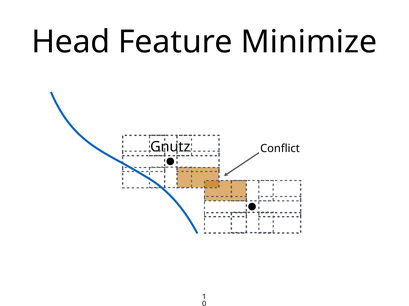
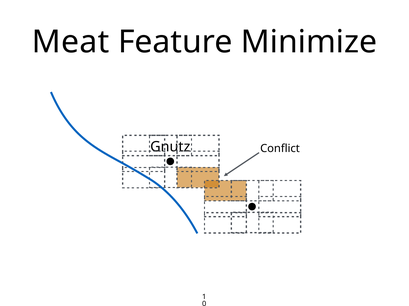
Head: Head -> Meat (71, 42)
